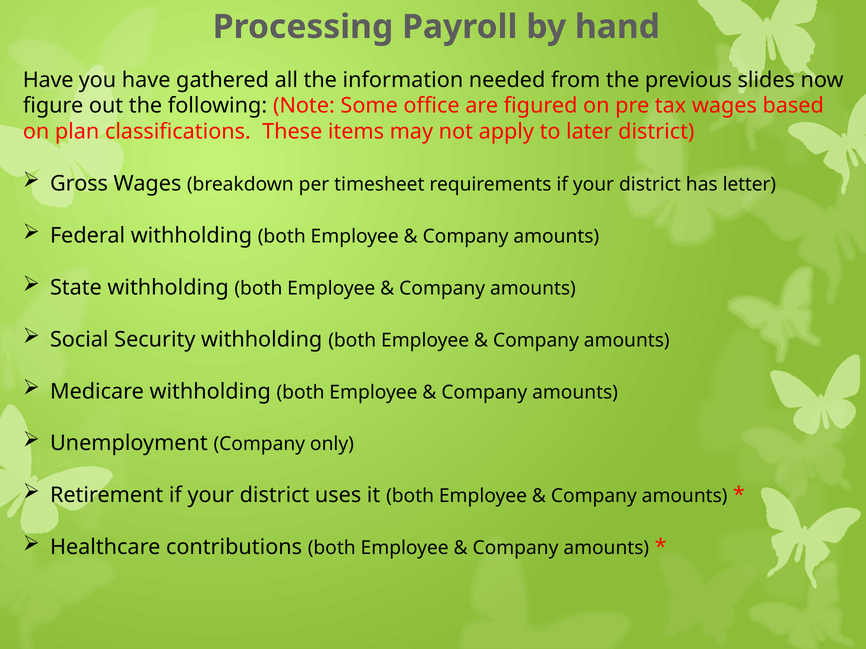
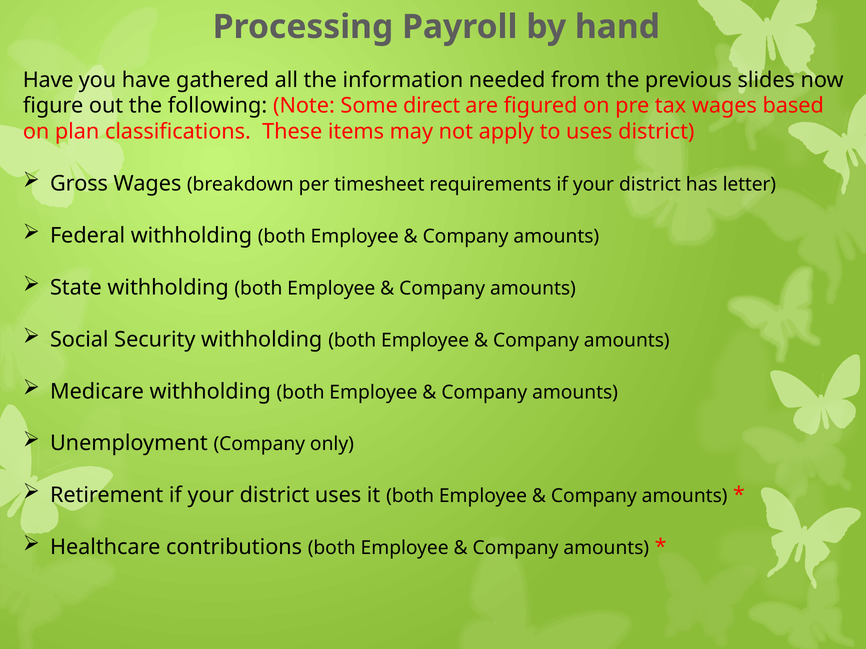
office: office -> direct (432, 106)
to later: later -> uses (589, 132)
